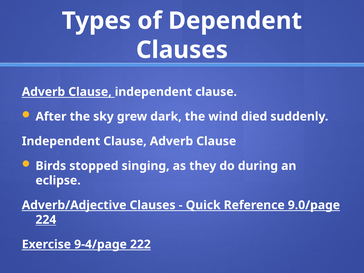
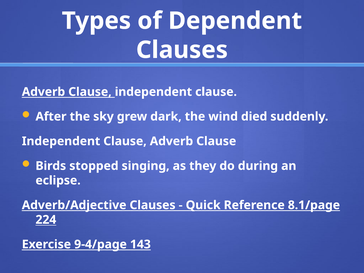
9.0/page: 9.0/page -> 8.1/page (314, 205)
222: 222 -> 143 (140, 244)
